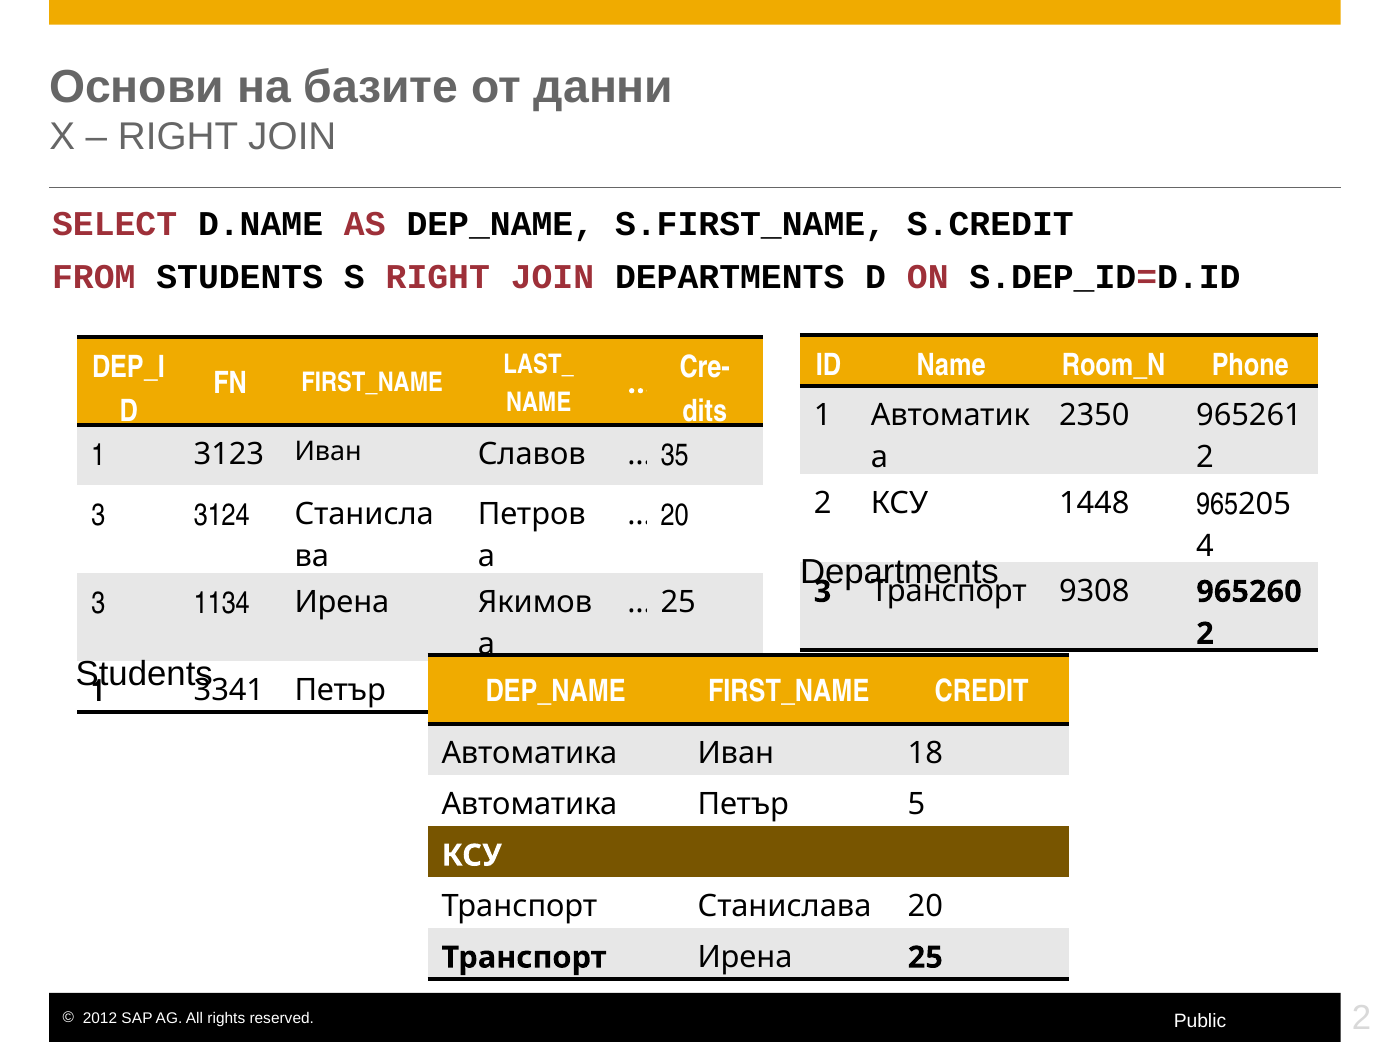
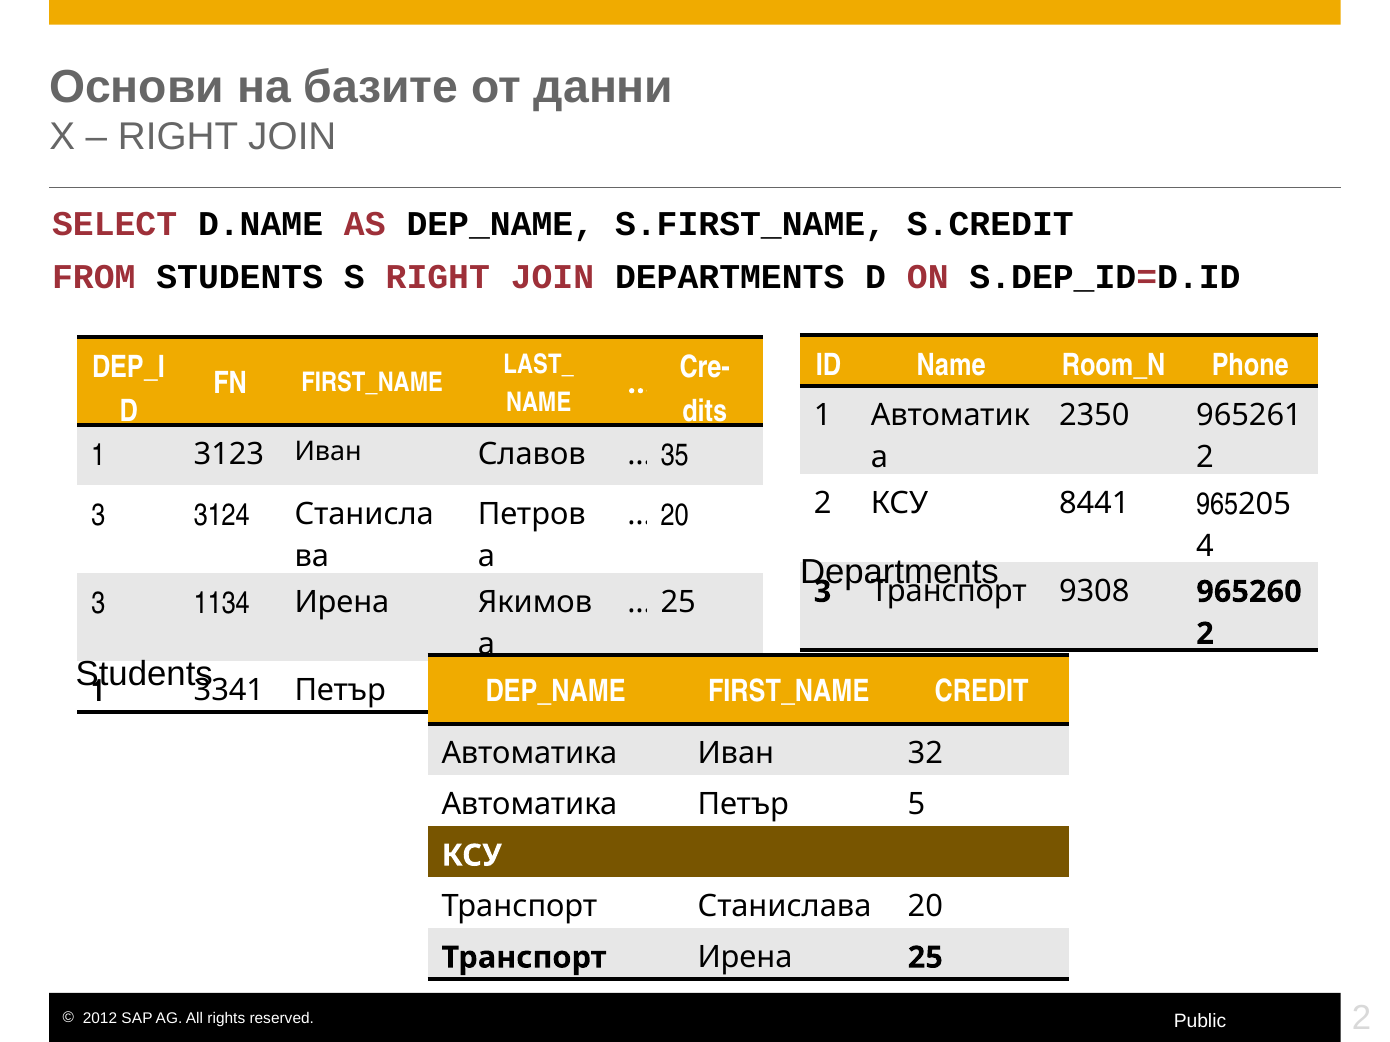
1448: 1448 -> 8441 (1094, 504)
18: 18 -> 32 (925, 754)
